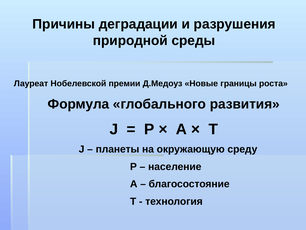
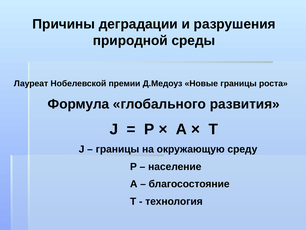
планеты: планеты -> границы (117, 149)
